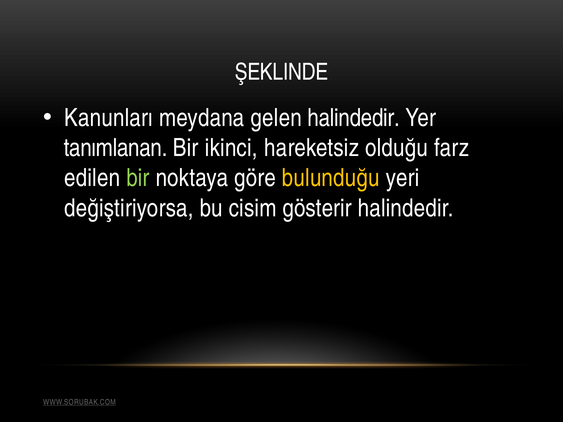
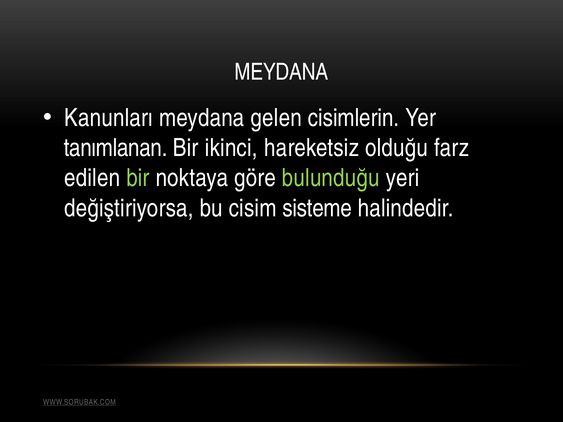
ŞEKLINDE: ŞEKLINDE -> MEYDANA (282, 72)
gelen halindedir: halindedir -> cisimlerin (354, 118)
bulunduğu colour: yellow -> light green (331, 178)
gösterir: gösterir -> sisteme (317, 208)
